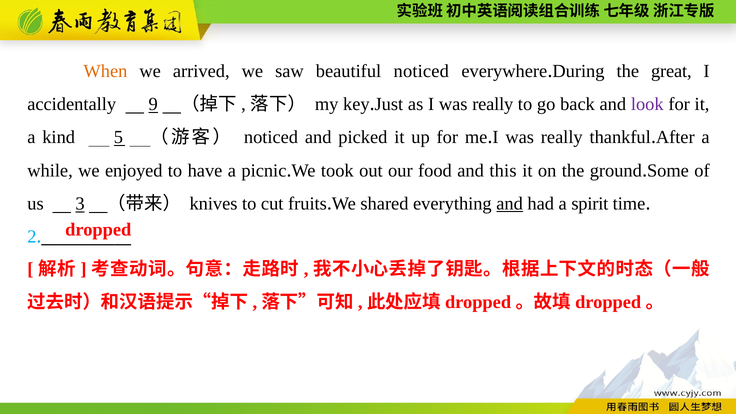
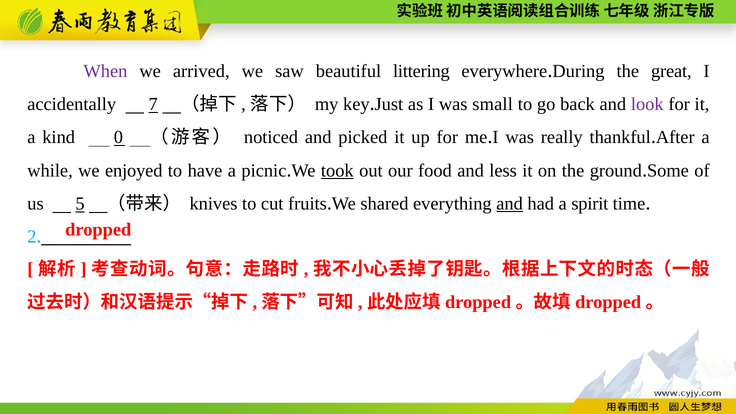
When colour: orange -> purple (105, 71)
beautiful noticed: noticed -> littering (421, 71)
9: 9 -> 7 (153, 104)
as I was really: really -> small (493, 104)
5: 5 -> 0 (118, 137)
took underline: none -> present (337, 171)
this: this -> less (503, 171)
3: 3 -> 5 (80, 204)
